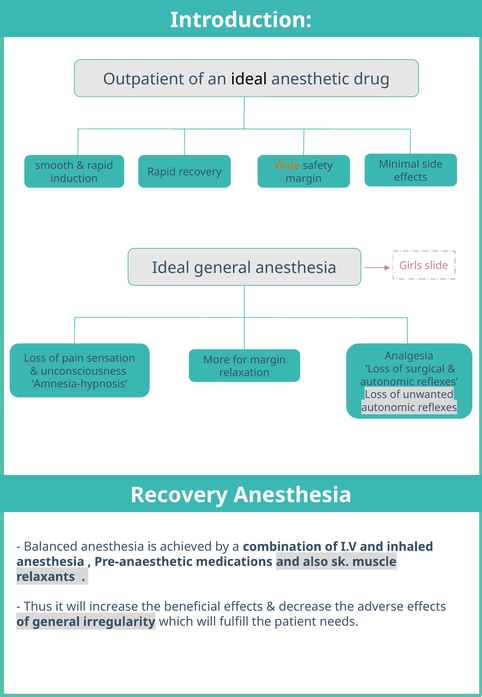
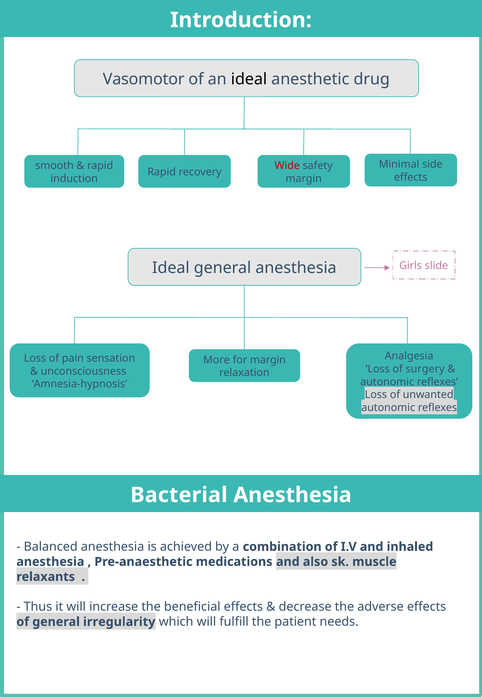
Outpatient: Outpatient -> Vasomotor (144, 79)
Wide colour: orange -> red (287, 165)
surgical: surgical -> surgery (425, 369)
Recovery: Recovery -> Bacterial (179, 494)
